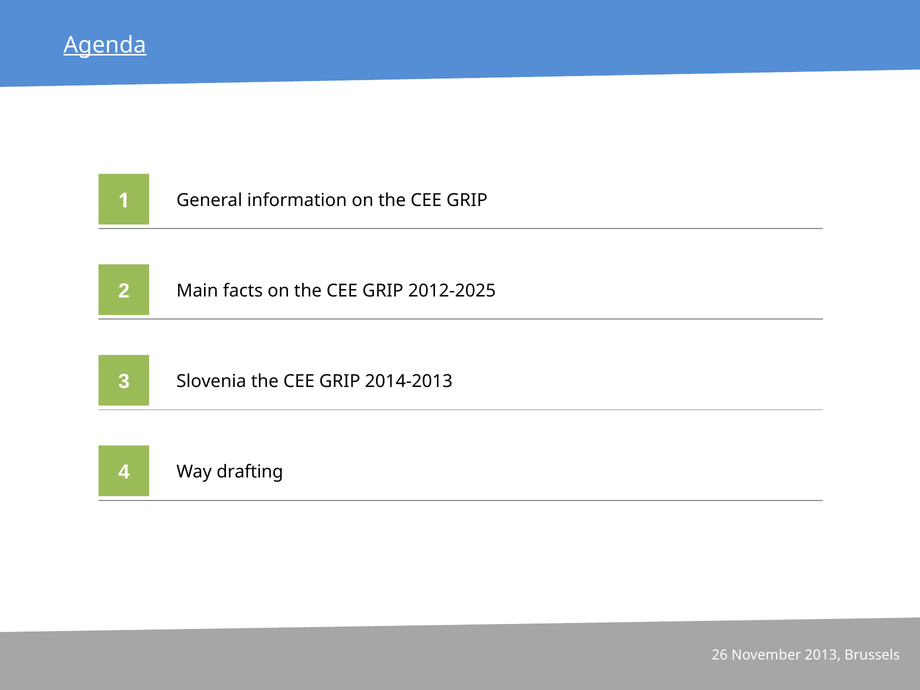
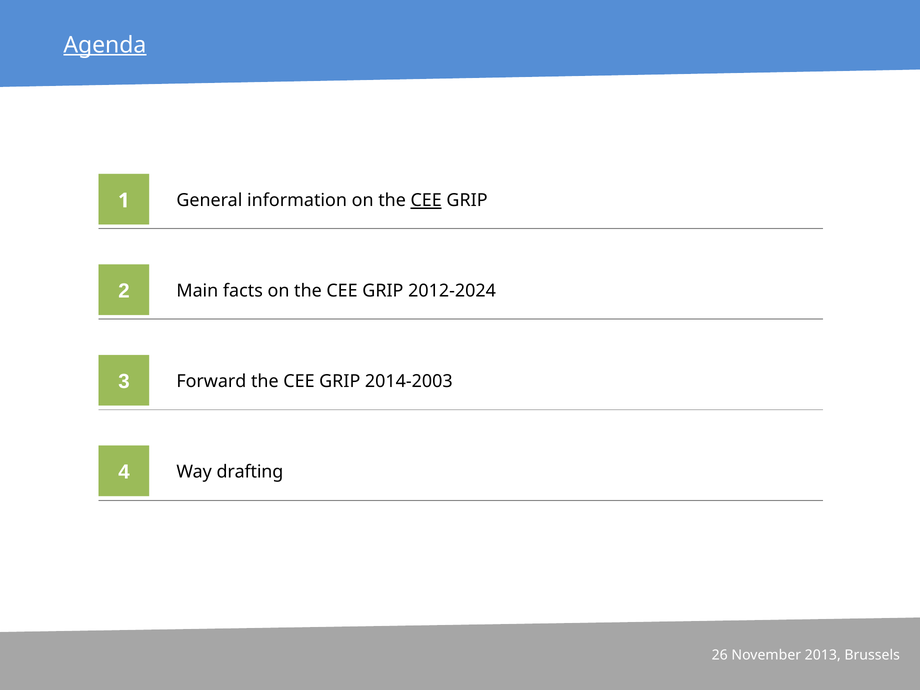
CEE underline: none -> present (426, 201)
2012-2025: 2012-2025 -> 2012-2024 (452, 291)
Slovenia: Slovenia -> Forward (211, 382)
2014-2013: 2014-2013 -> 2014-2003 (409, 382)
